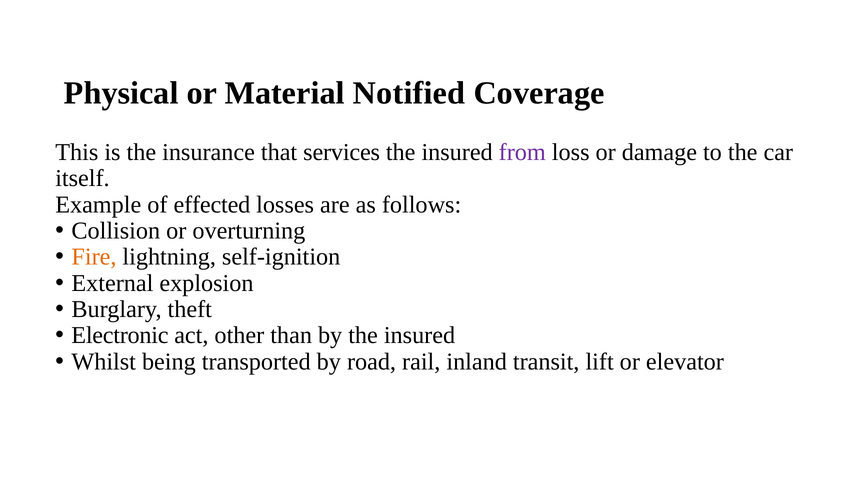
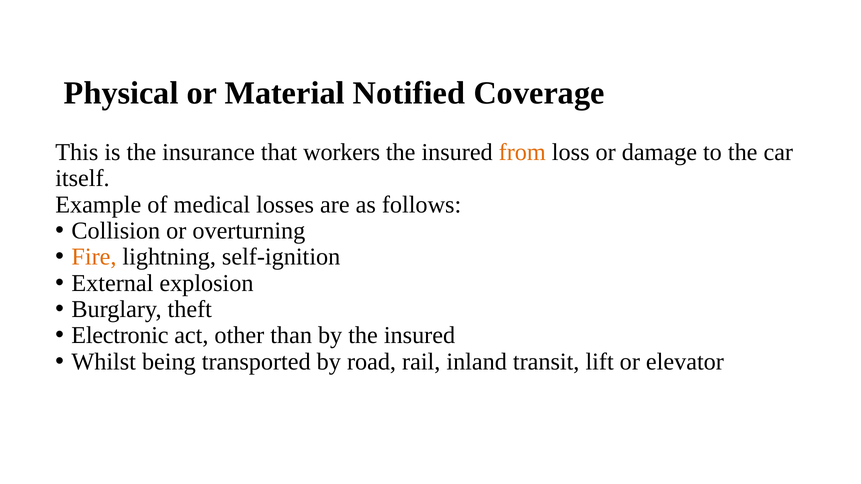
services: services -> workers (342, 152)
from colour: purple -> orange (522, 152)
effected: effected -> medical (212, 205)
